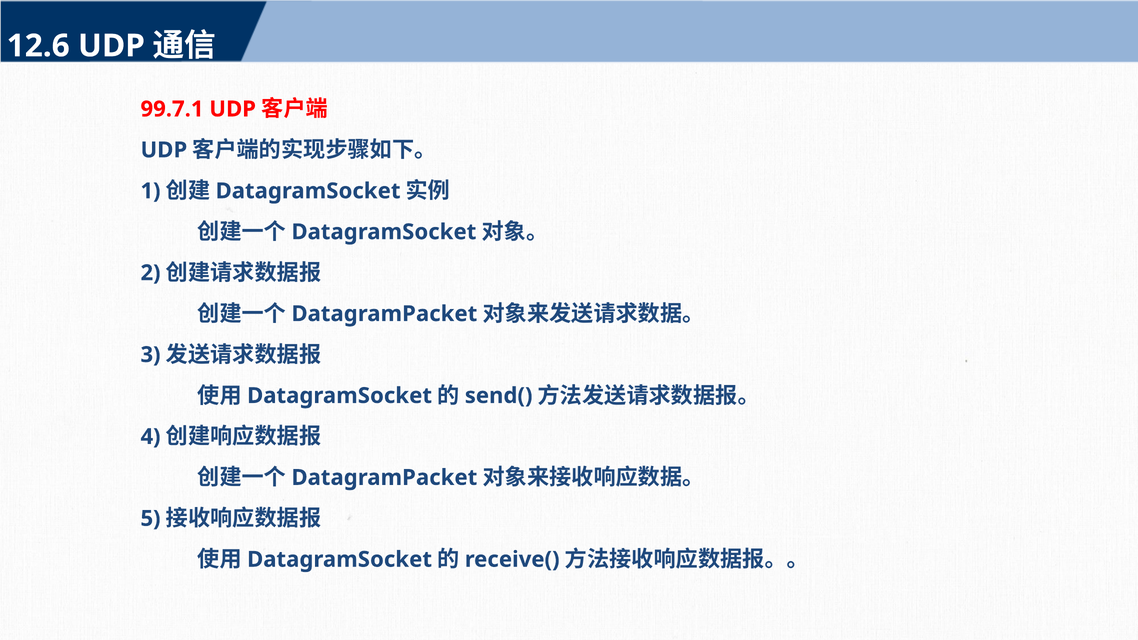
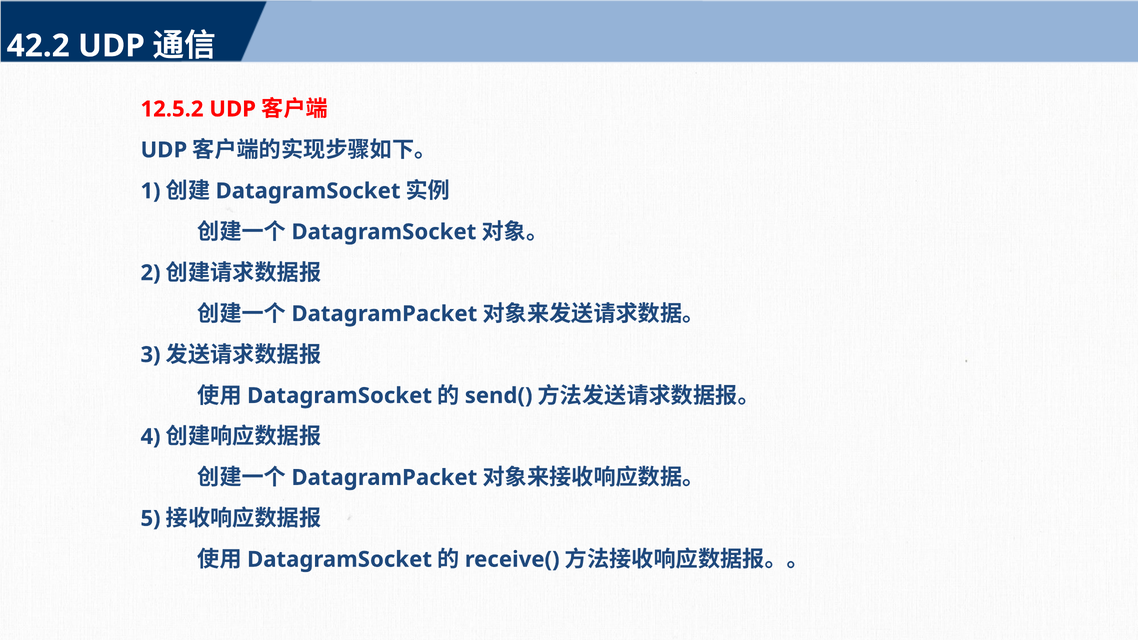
12.6: 12.6 -> 42.2 (38, 46)
99.7.1: 99.7.1 -> 12.5.2 (172, 109)
